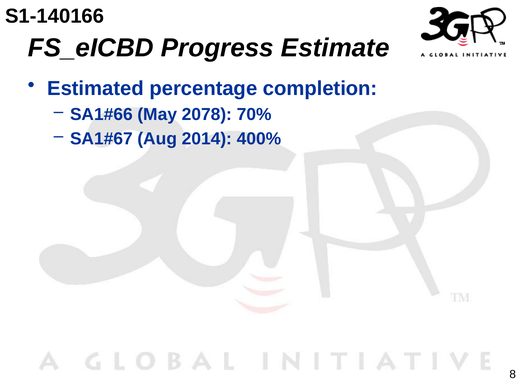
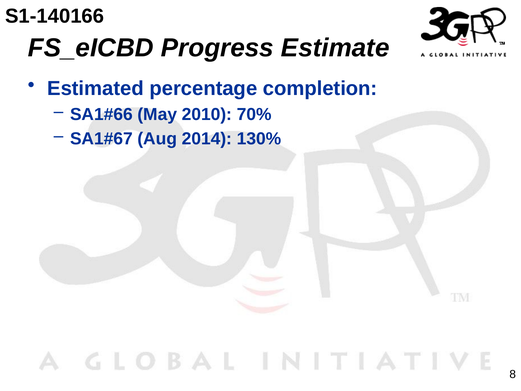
2078: 2078 -> 2010 (207, 114)
400%: 400% -> 130% (259, 139)
